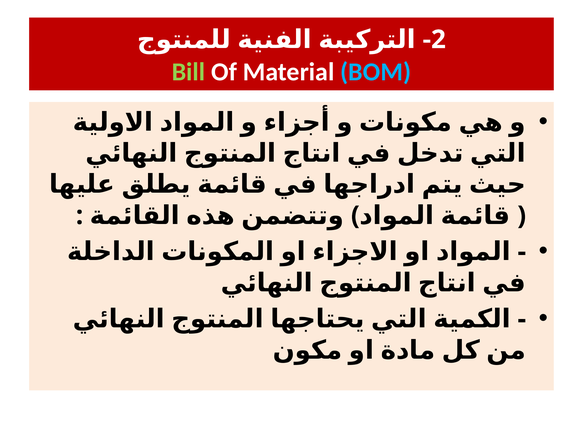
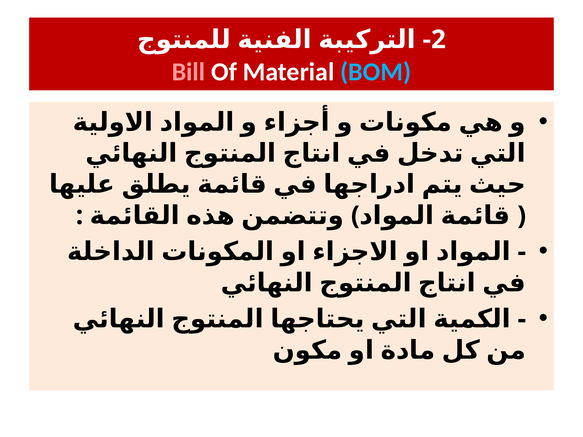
Bill colour: light green -> pink (188, 72)
